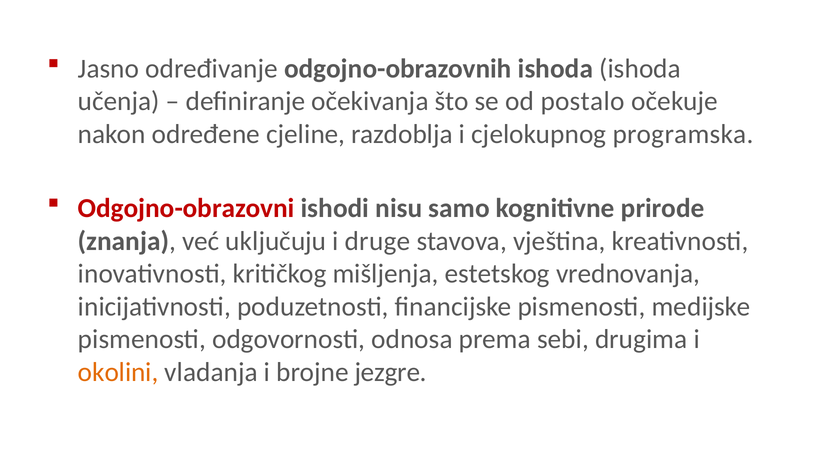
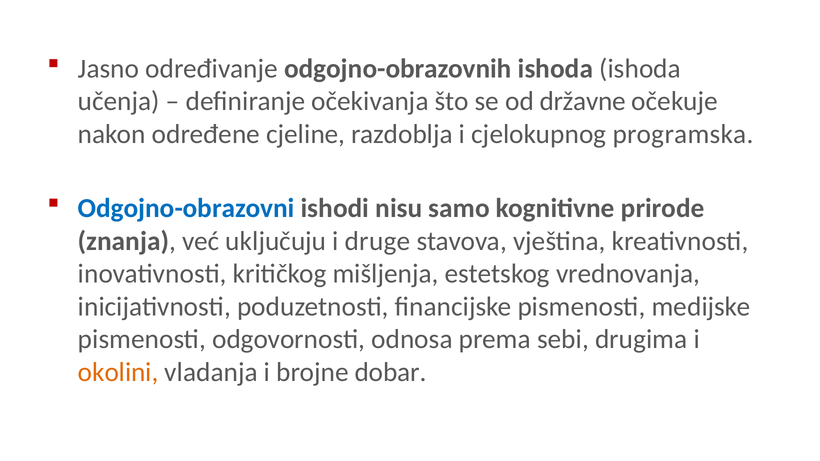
postalo: postalo -> državne (583, 101)
Odgojno-obrazovni colour: red -> blue (186, 208)
jezgre: jezgre -> dobar (391, 372)
